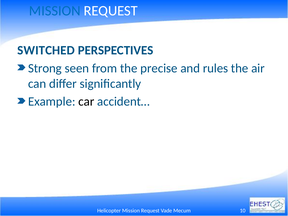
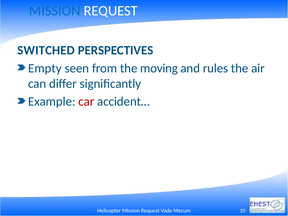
Strong: Strong -> Empty (45, 68)
precise: precise -> moving (159, 68)
car colour: black -> red (86, 102)
